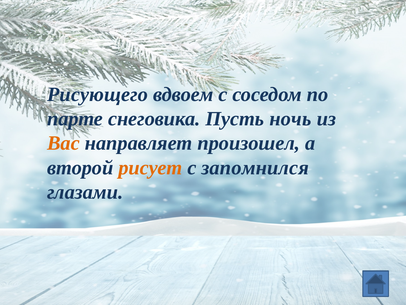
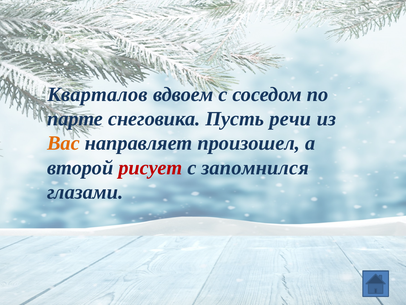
Рисующего: Рисующего -> Кварталов (98, 94)
ночь: ночь -> речи (290, 119)
рисует colour: orange -> red (150, 167)
